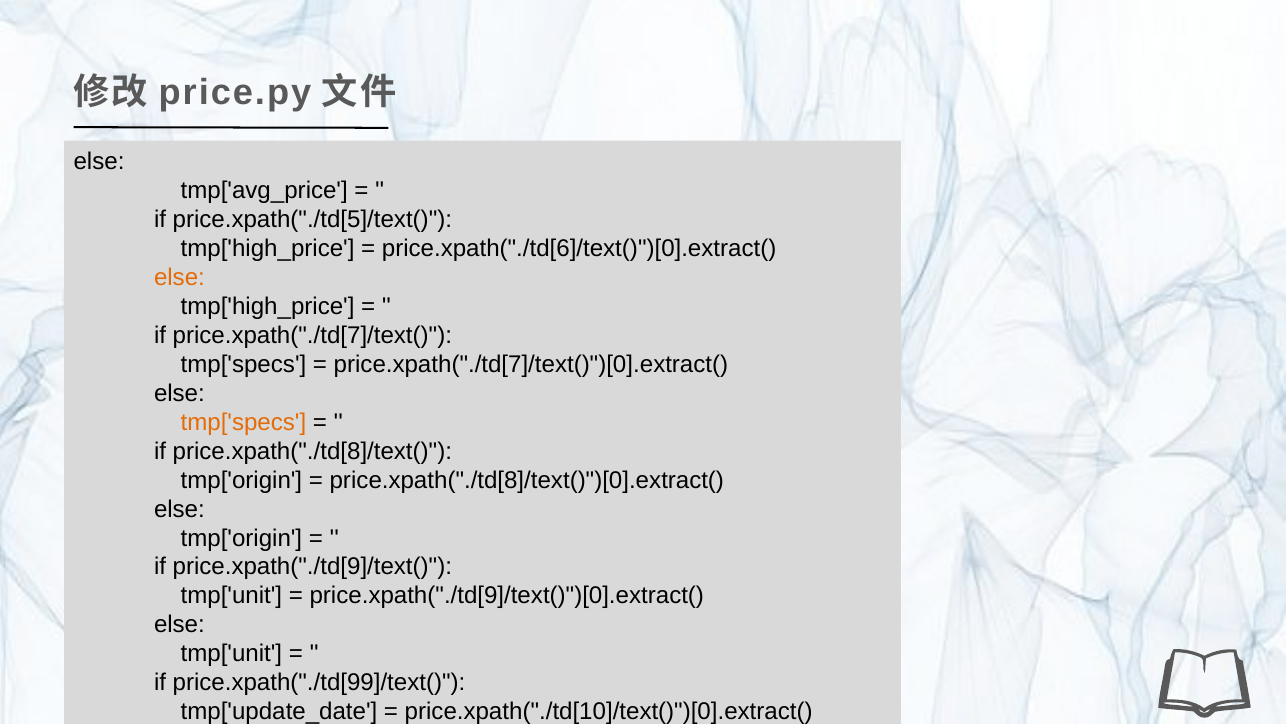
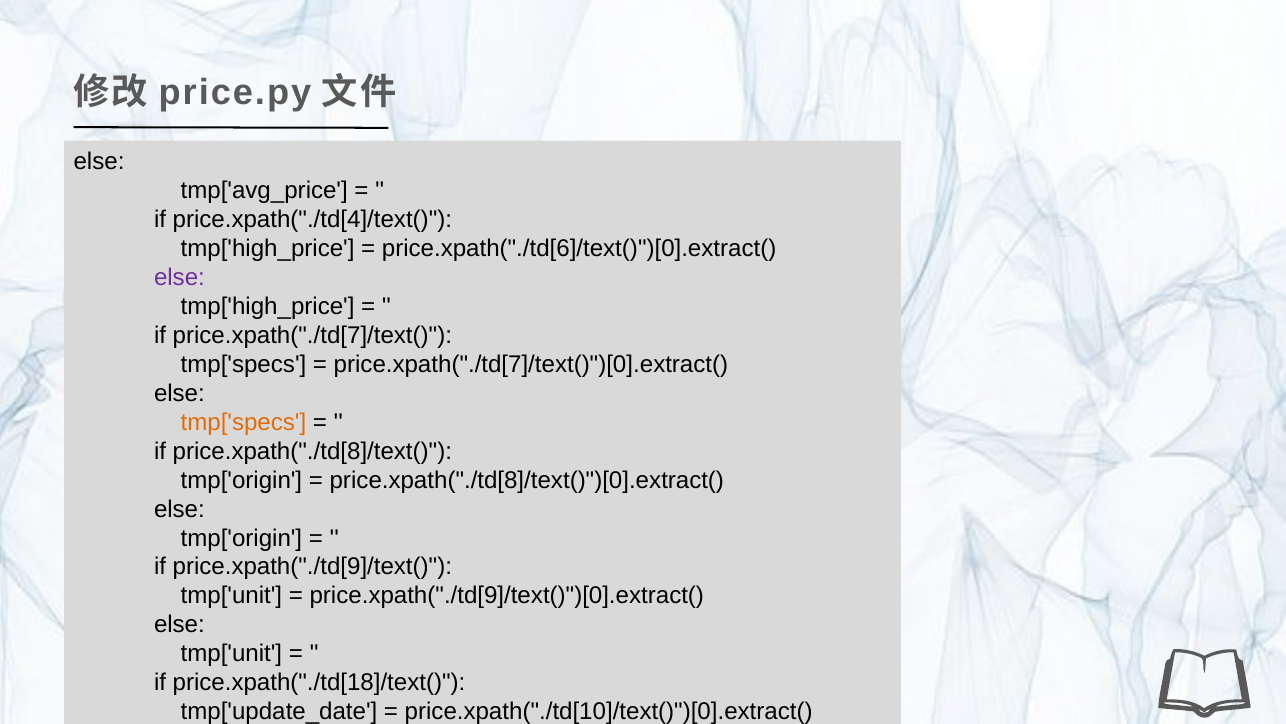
price.xpath("./td[5]/text(: price.xpath("./td[5]/text( -> price.xpath("./td[4]/text( (312, 219)
else colour: orange -> purple (179, 277)
price.xpath("./td[99]/text(: price.xpath("./td[99]/text( -> price.xpath("./td[18]/text( (319, 682)
